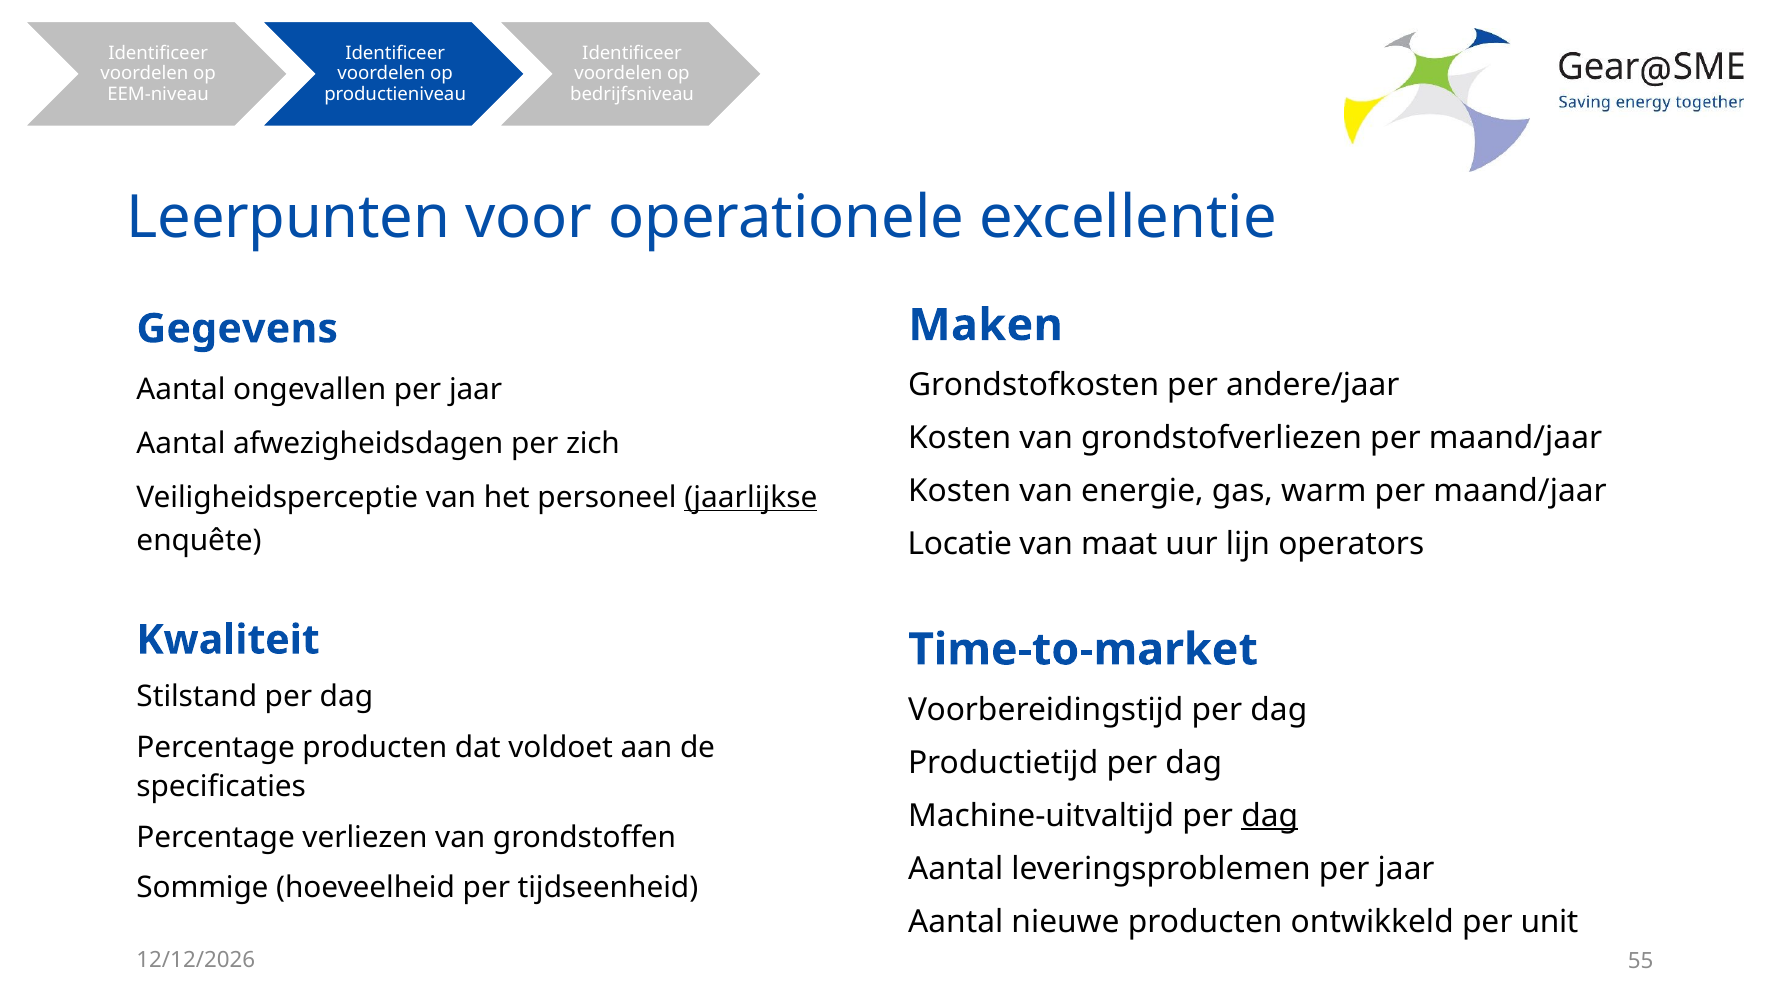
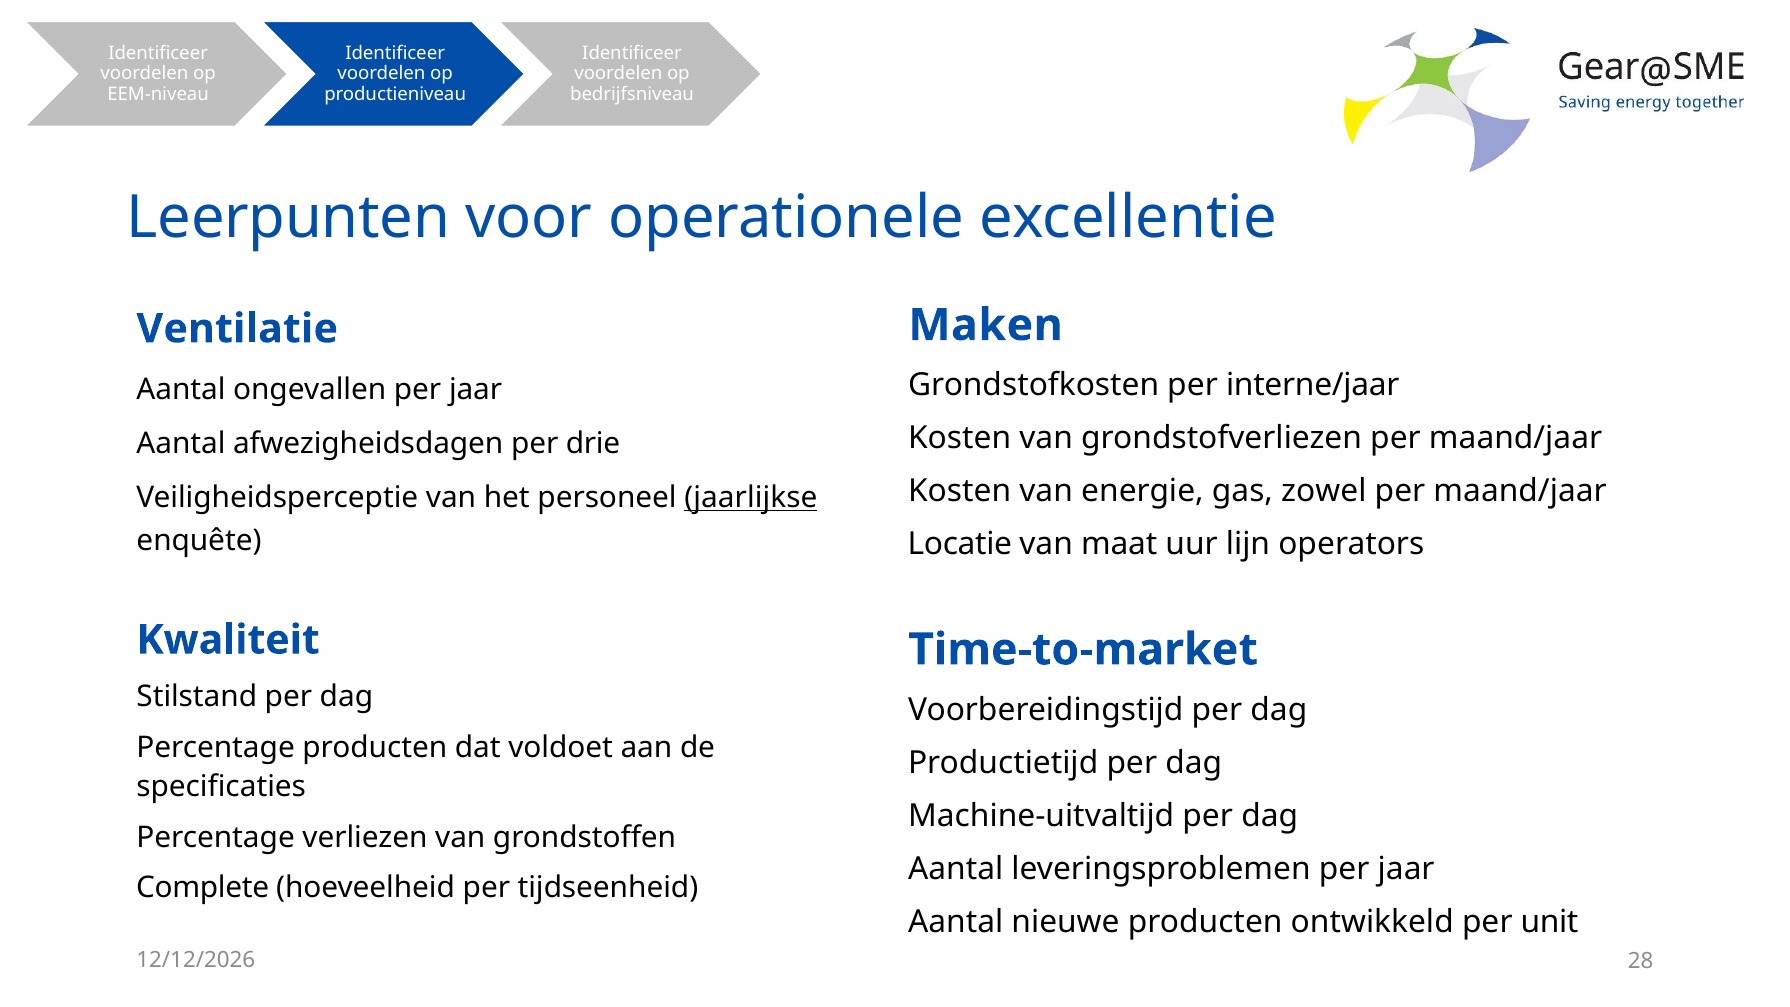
Gegevens: Gegevens -> Ventilatie (237, 329)
andere/jaar: andere/jaar -> interne/jaar (1313, 385)
zich: zich -> drie (593, 444)
warm: warm -> zowel (1324, 491)
dag underline: present -> none (1270, 816)
Sommige: Sommige -> Complete (203, 888)
55: 55 -> 28 (1641, 961)
